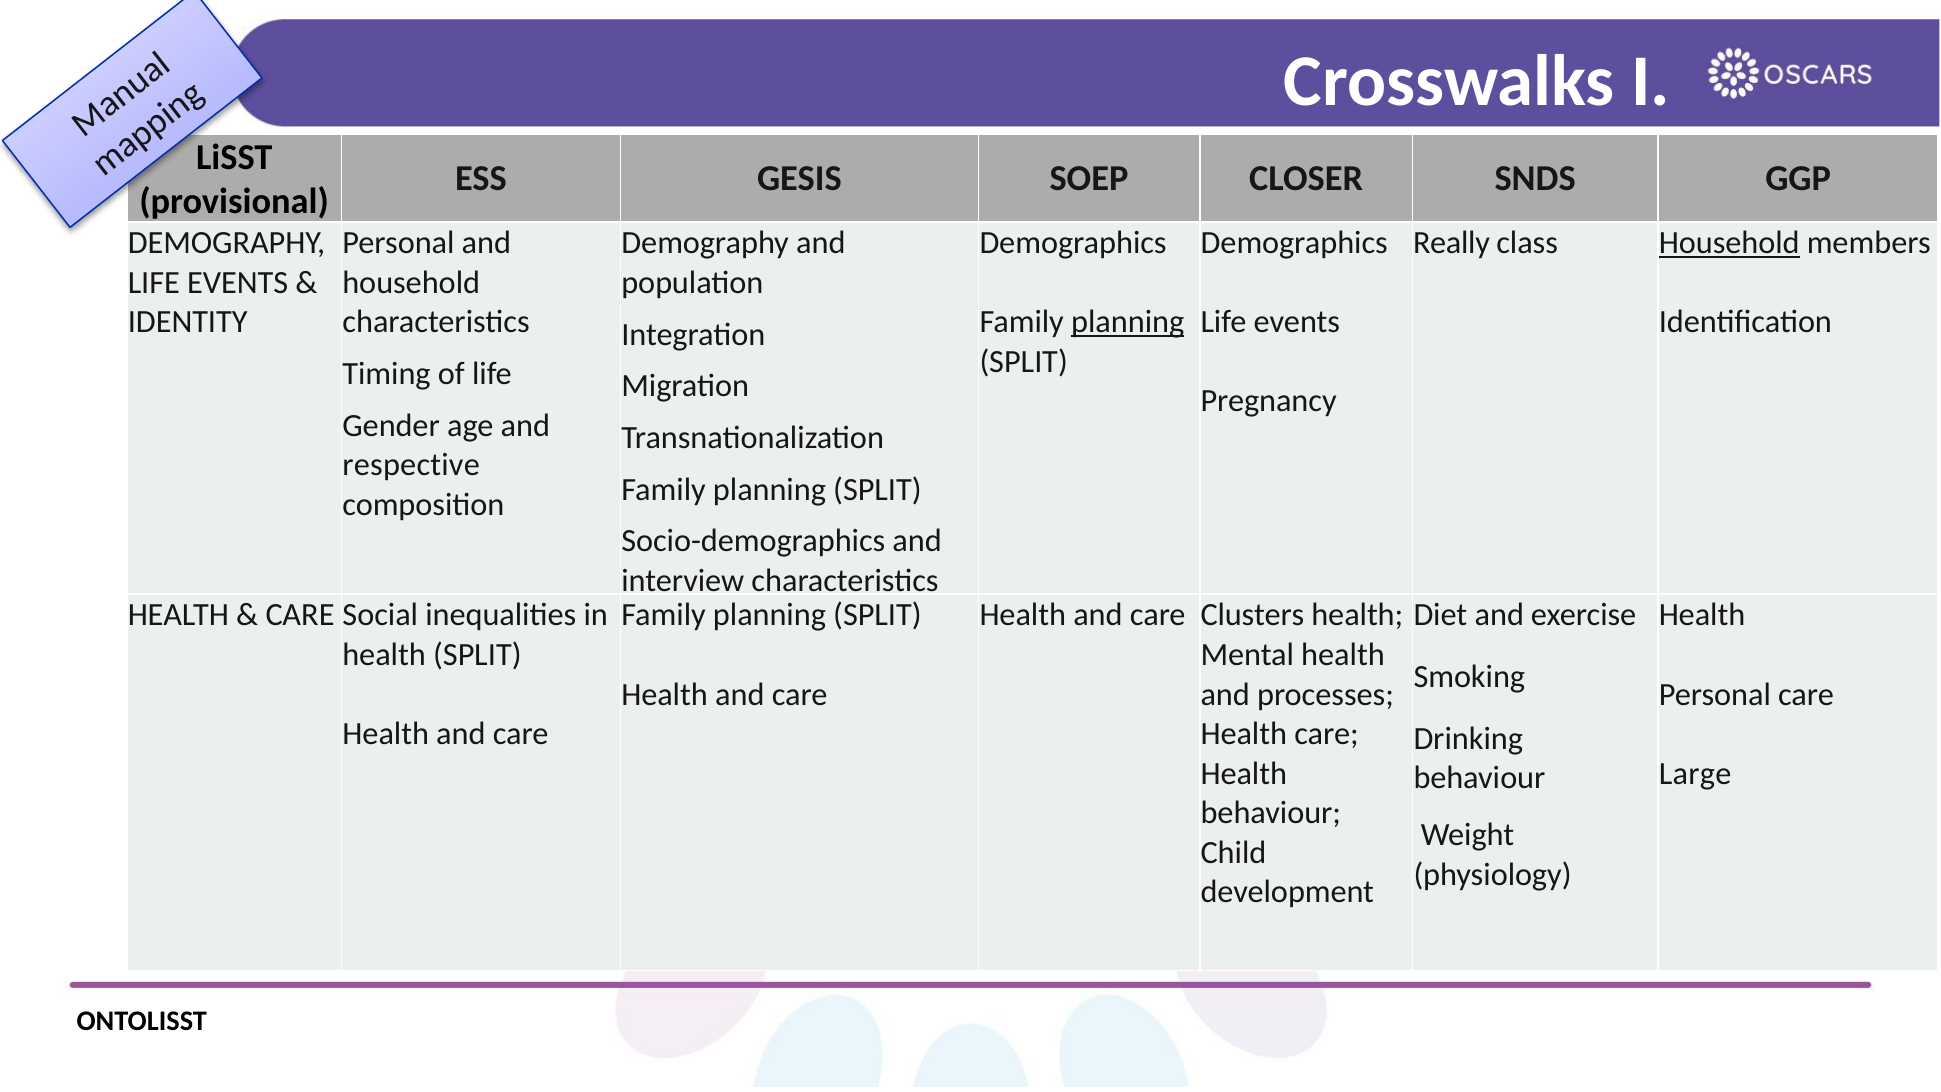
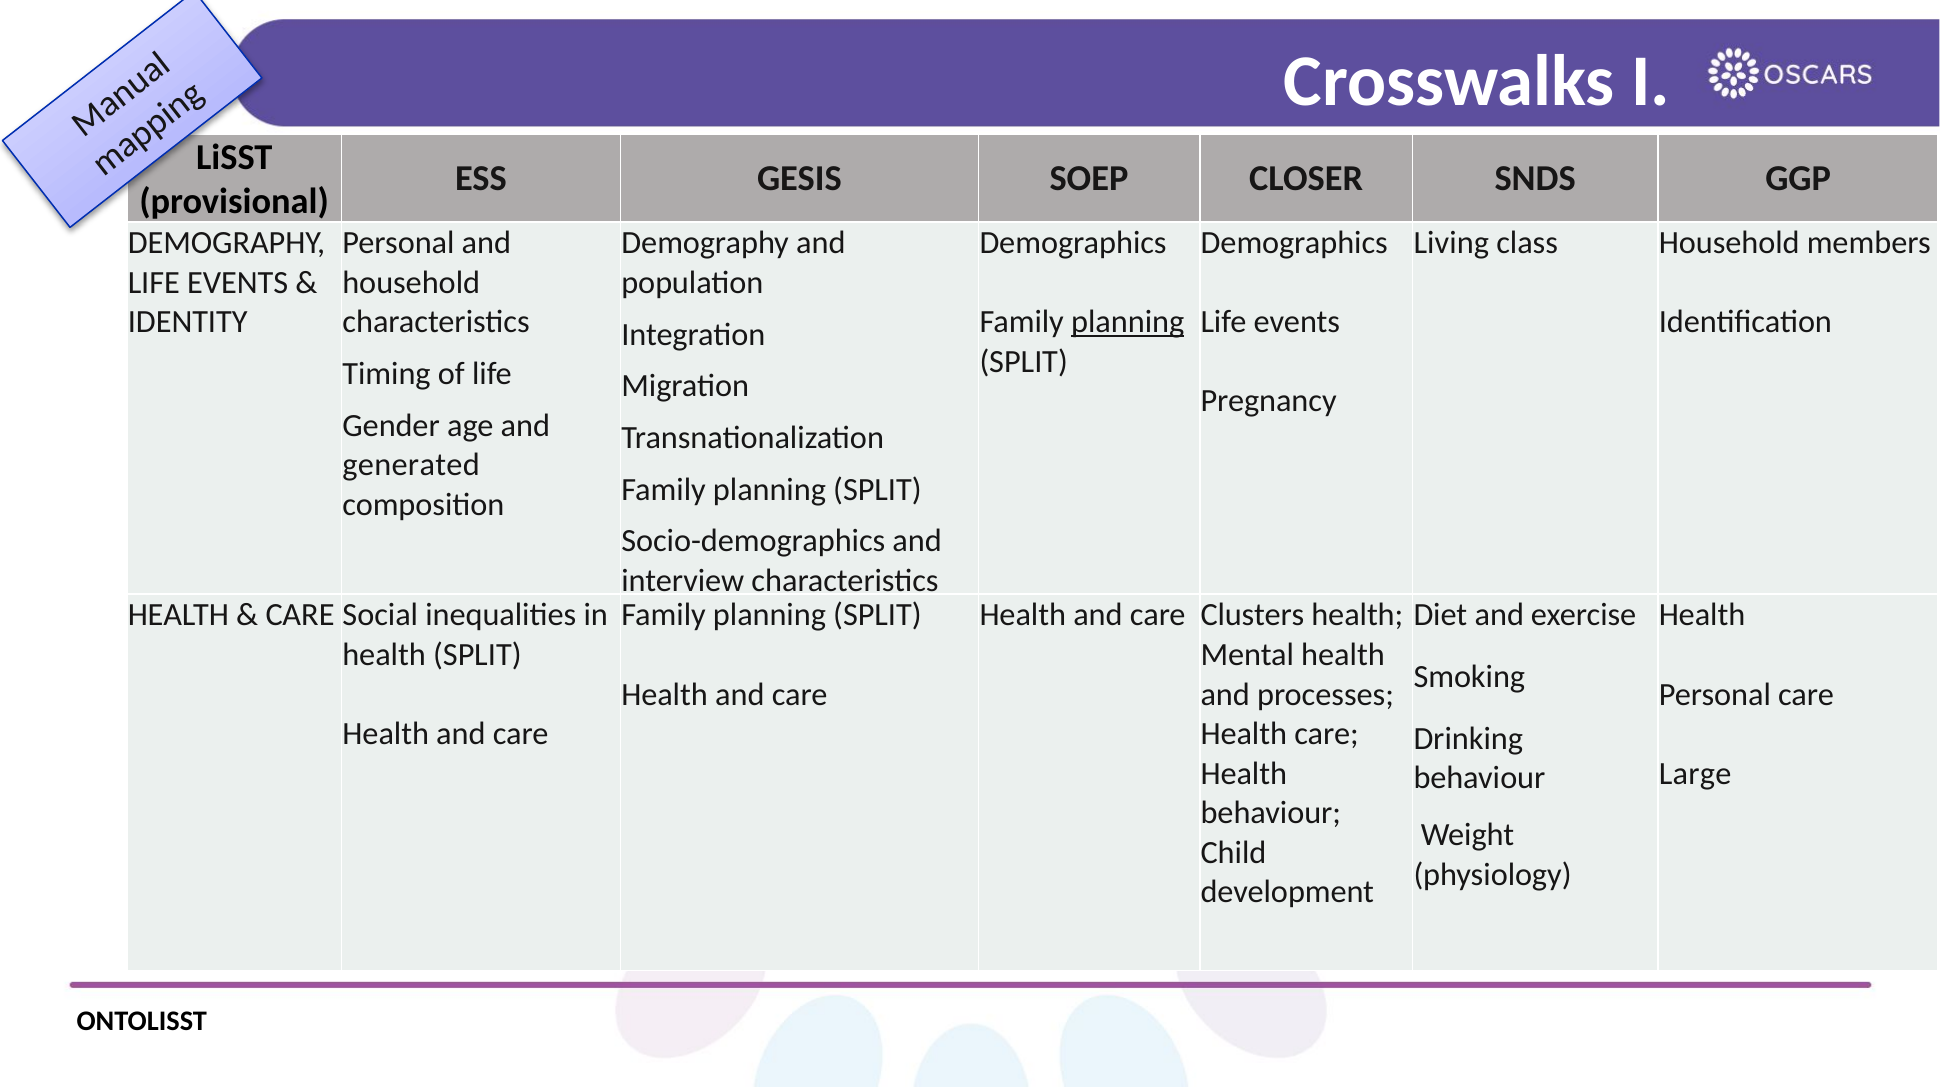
Really: Really -> Living (1451, 243)
Household underline: present -> none (1729, 243)
respective: respective -> generated (411, 465)
